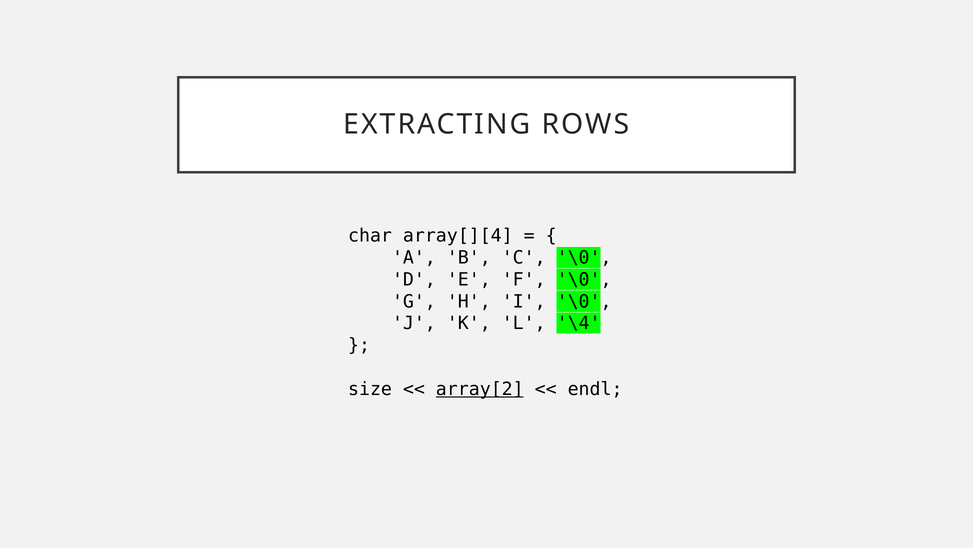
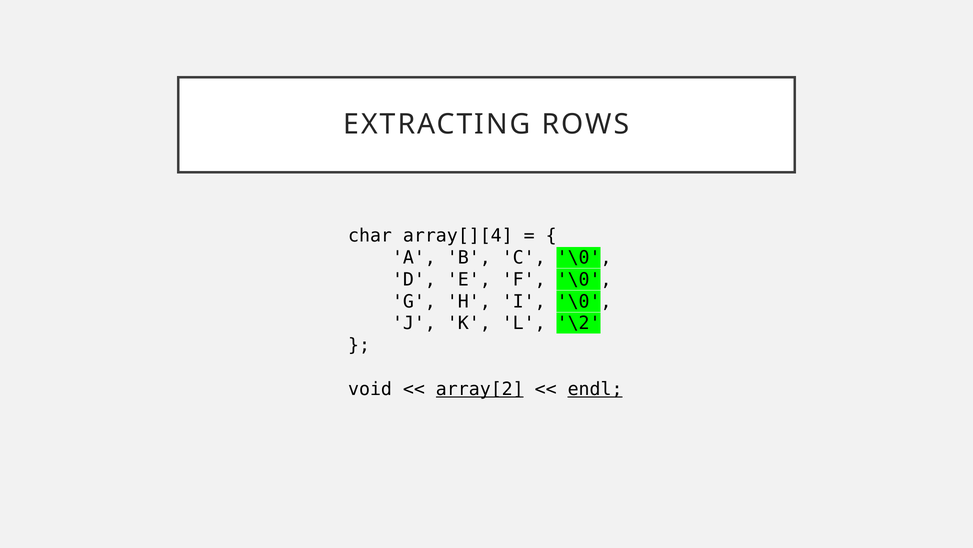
\4: \4 -> \2 (579, 323)
size: size -> void (370, 389)
endl underline: none -> present (595, 389)
